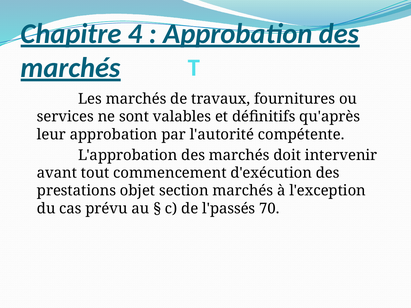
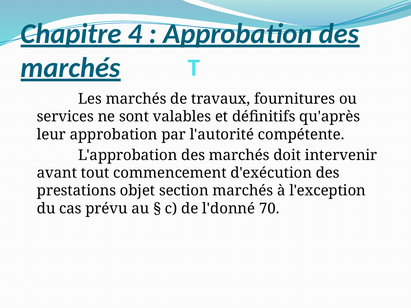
l'passés: l'passés -> l'donné (229, 209)
